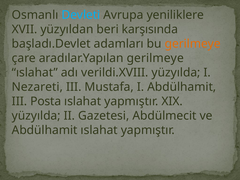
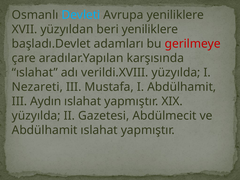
beri karşısında: karşısında -> yeniliklere (150, 29)
gerilmeye colour: orange -> red (193, 44)
aradılar.Yapılan gerilmeye: gerilmeye -> karşısında (155, 58)
Posta: Posta -> Aydın (46, 101)
